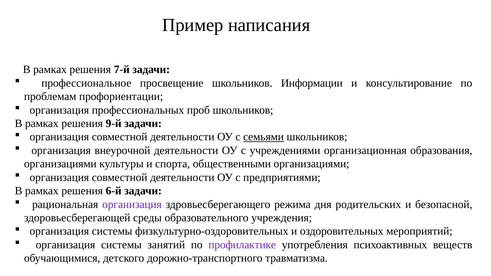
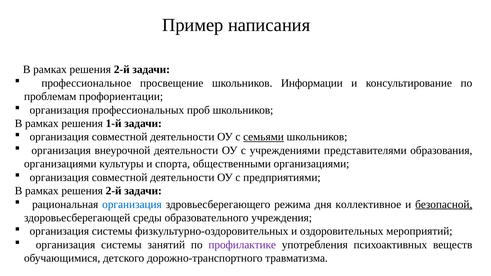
7-й: 7-й -> 2-й (122, 70)
9-й: 9-й -> 1-й (114, 124)
организационная: организационная -> представителями (365, 151)
6-й: 6-й -> 2-й (114, 191)
организация colour: purple -> blue (132, 204)
родительских: родительских -> коллективное (368, 204)
безопасной underline: none -> present (444, 204)
